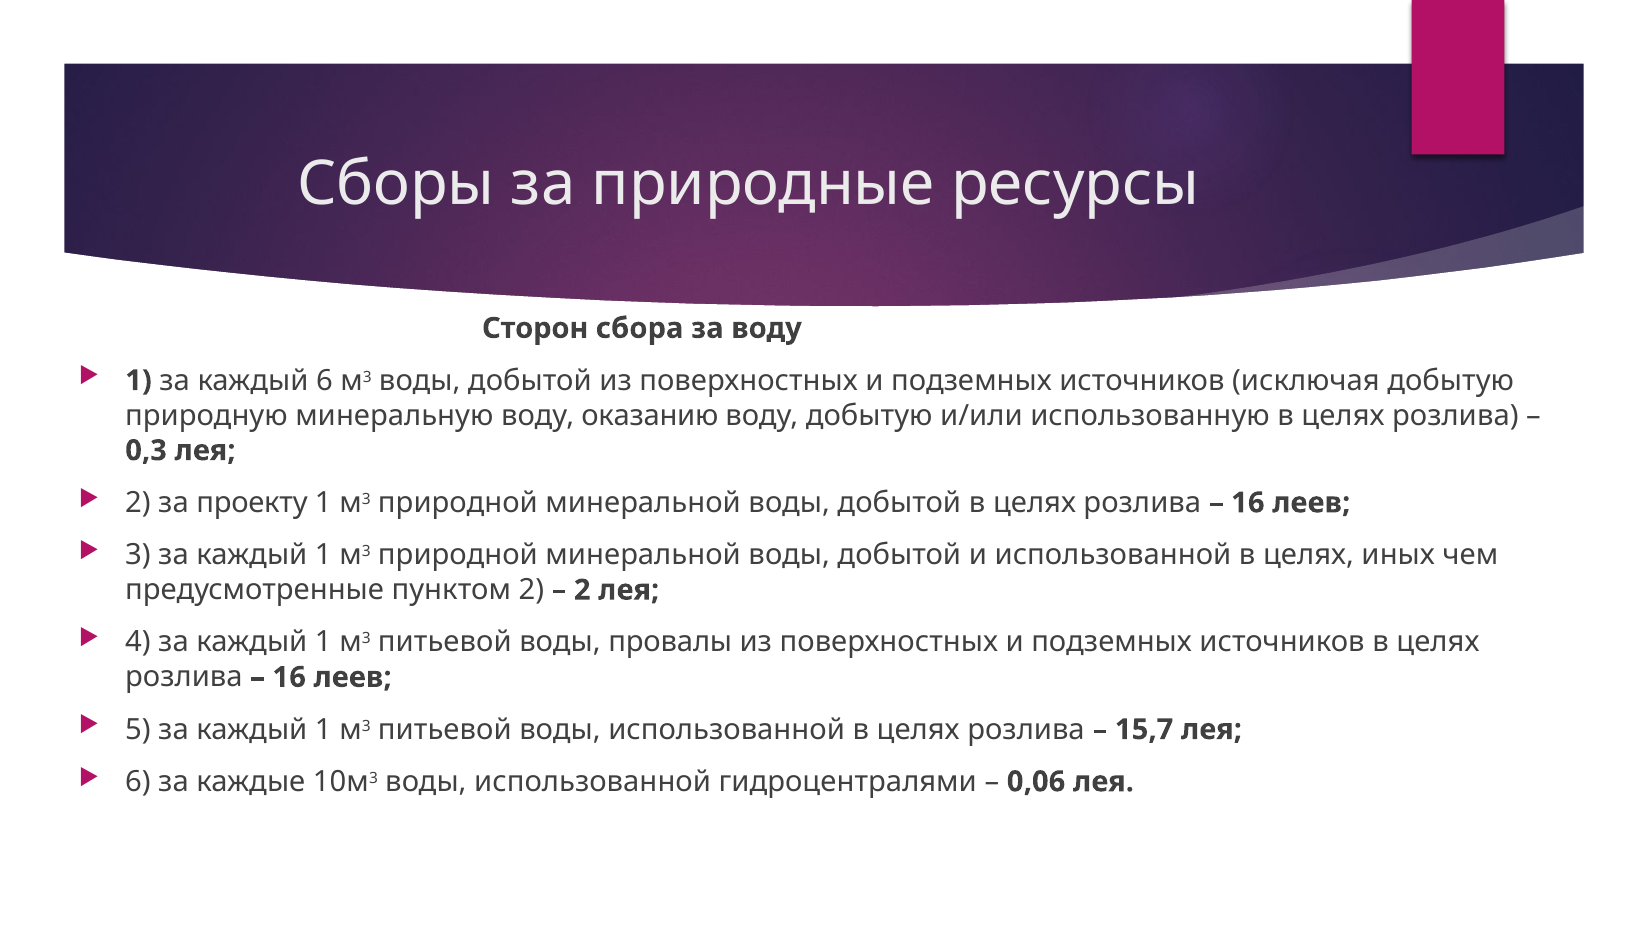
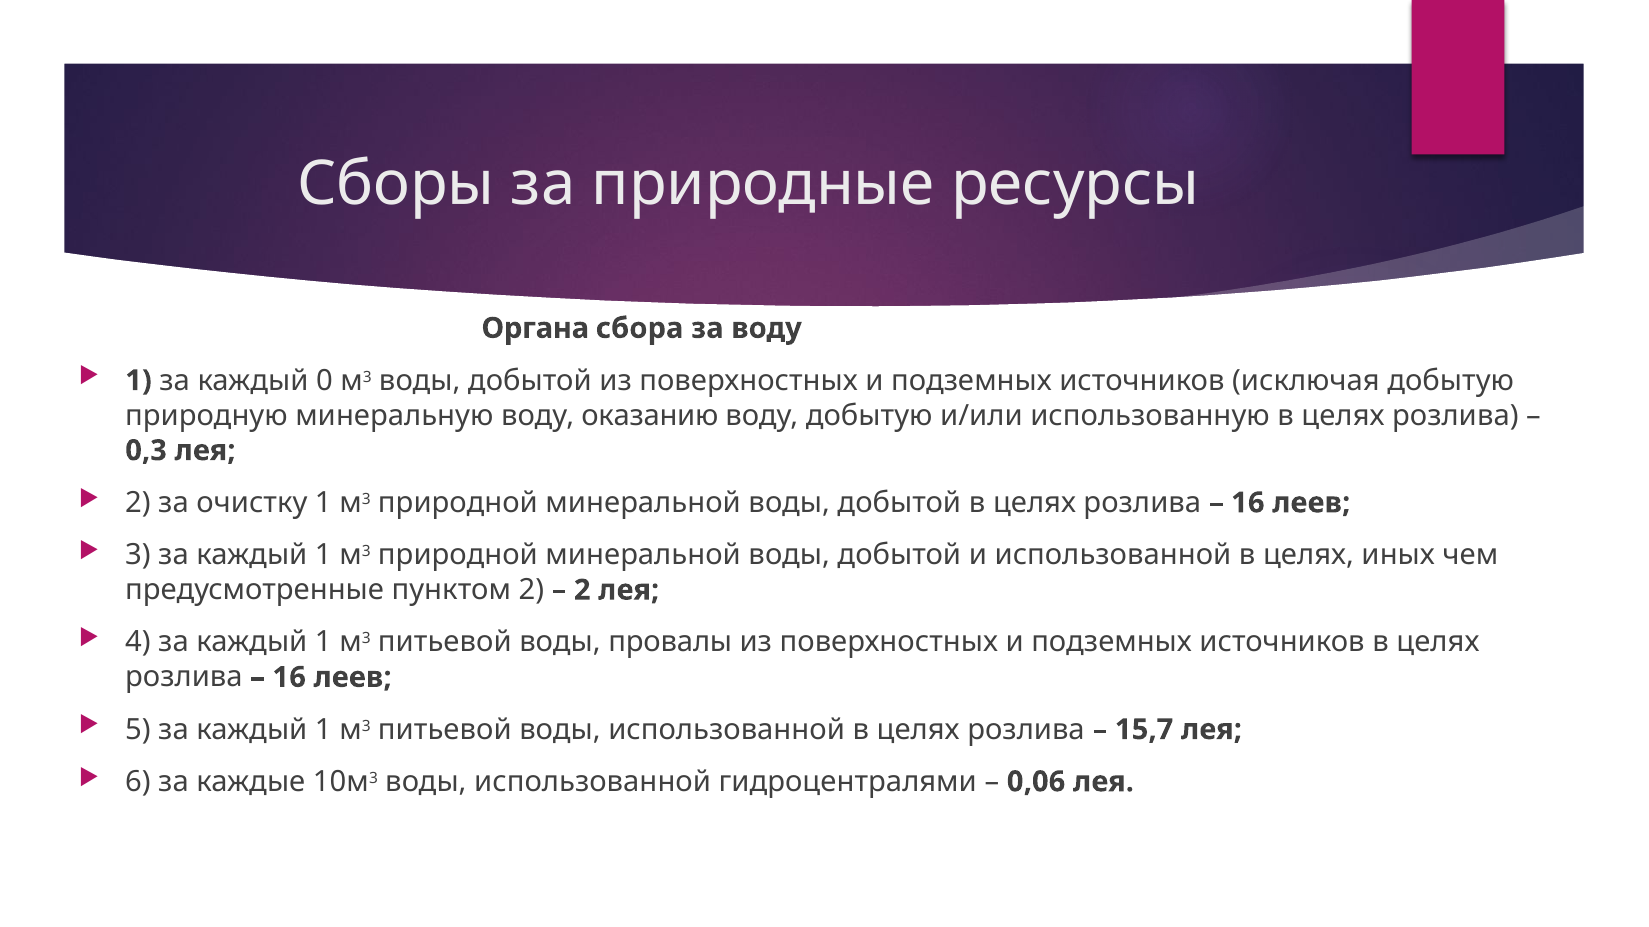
Сторон: Сторон -> Органа (535, 328)
каждый 6: 6 -> 0 (324, 381)
проекту: проекту -> очистку (252, 503)
